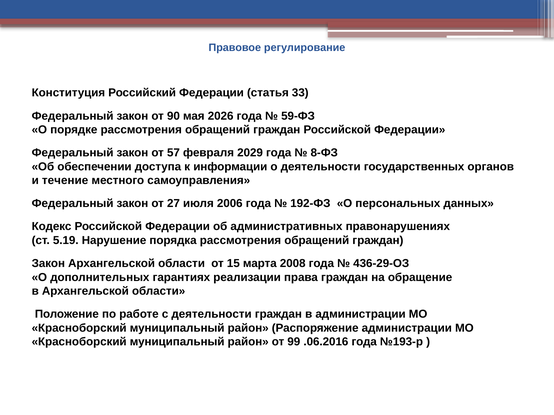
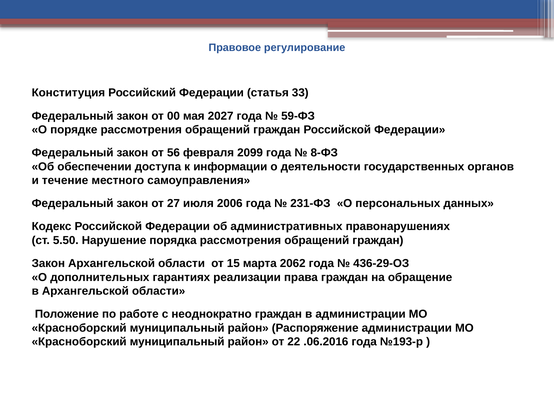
90: 90 -> 00 (173, 116)
2026: 2026 -> 2027 (221, 116)
57: 57 -> 56 (173, 153)
2029: 2029 -> 2099 (250, 153)
192-ФЗ: 192-ФЗ -> 231-ФЗ (310, 204)
5.19: 5.19 -> 5.50 (66, 241)
2008: 2008 -> 2062 (293, 264)
с деятельности: деятельности -> неоднократно (212, 315)
99: 99 -> 22 (294, 342)
